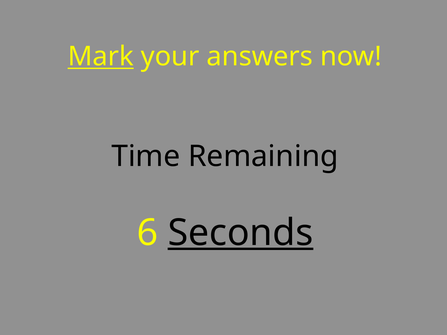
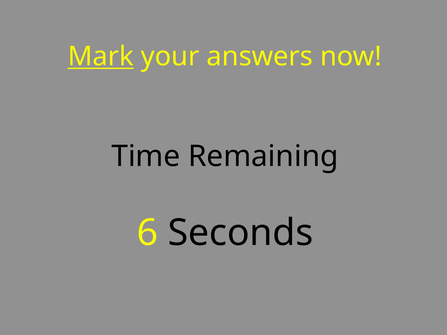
Seconds underline: present -> none (240, 233)
